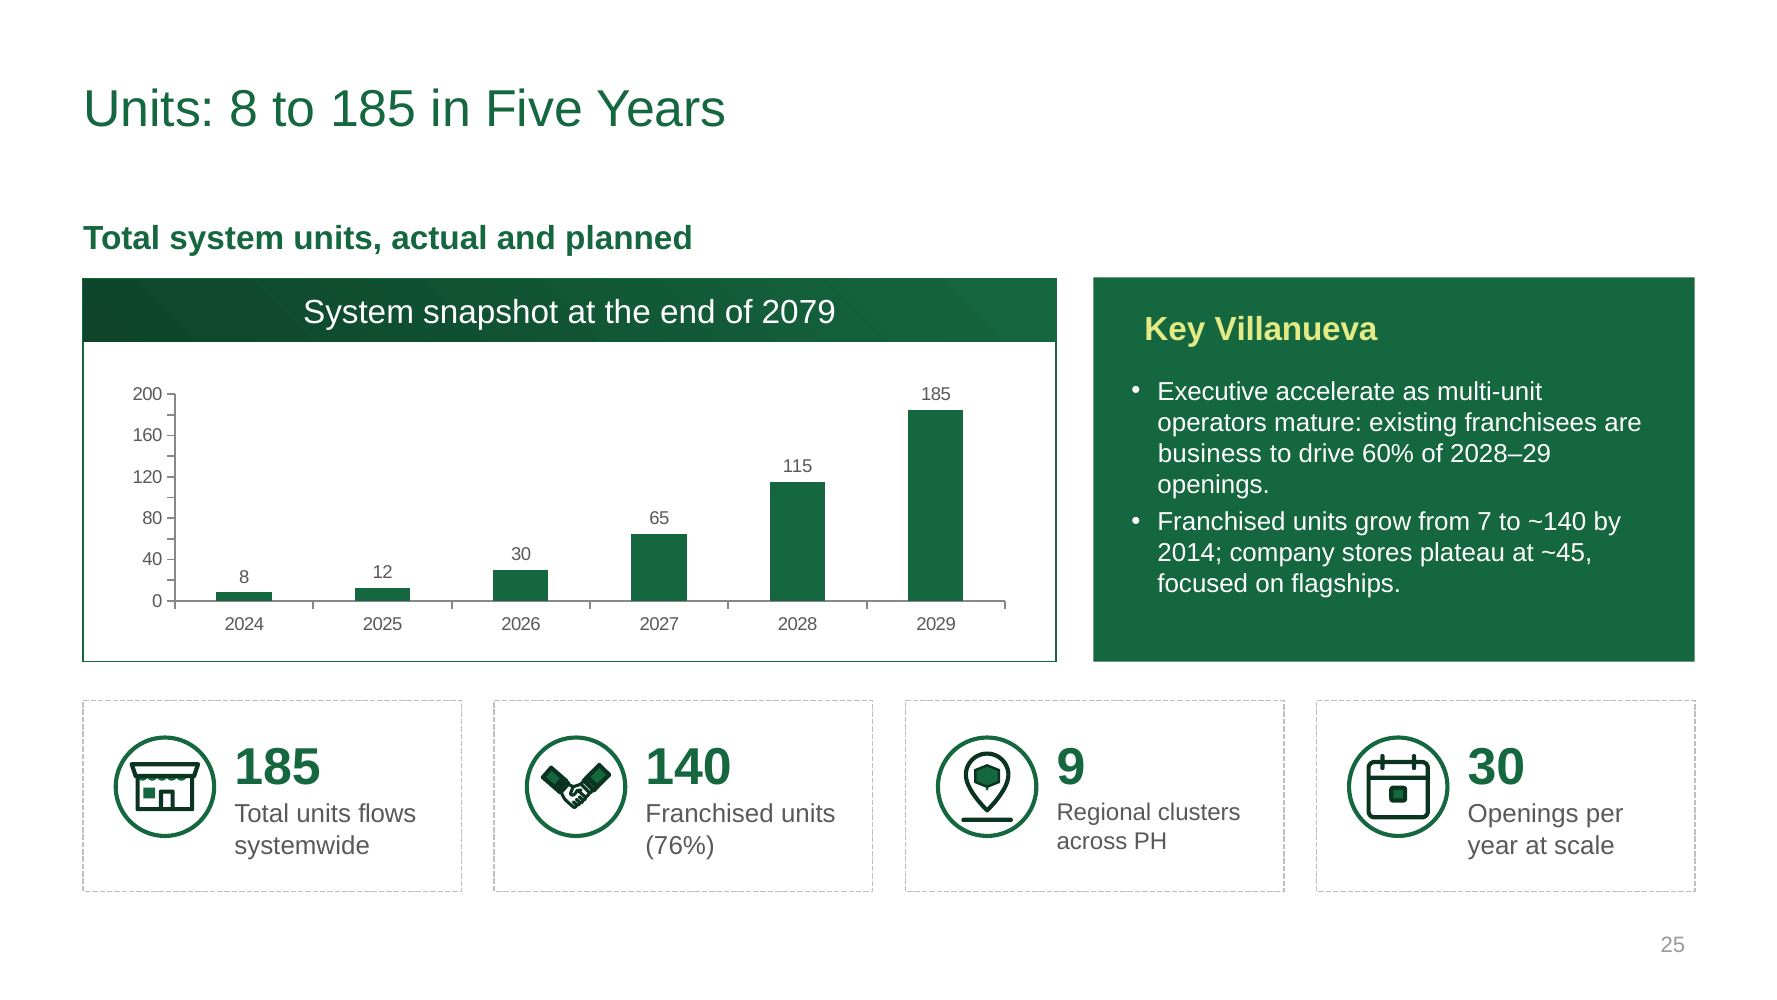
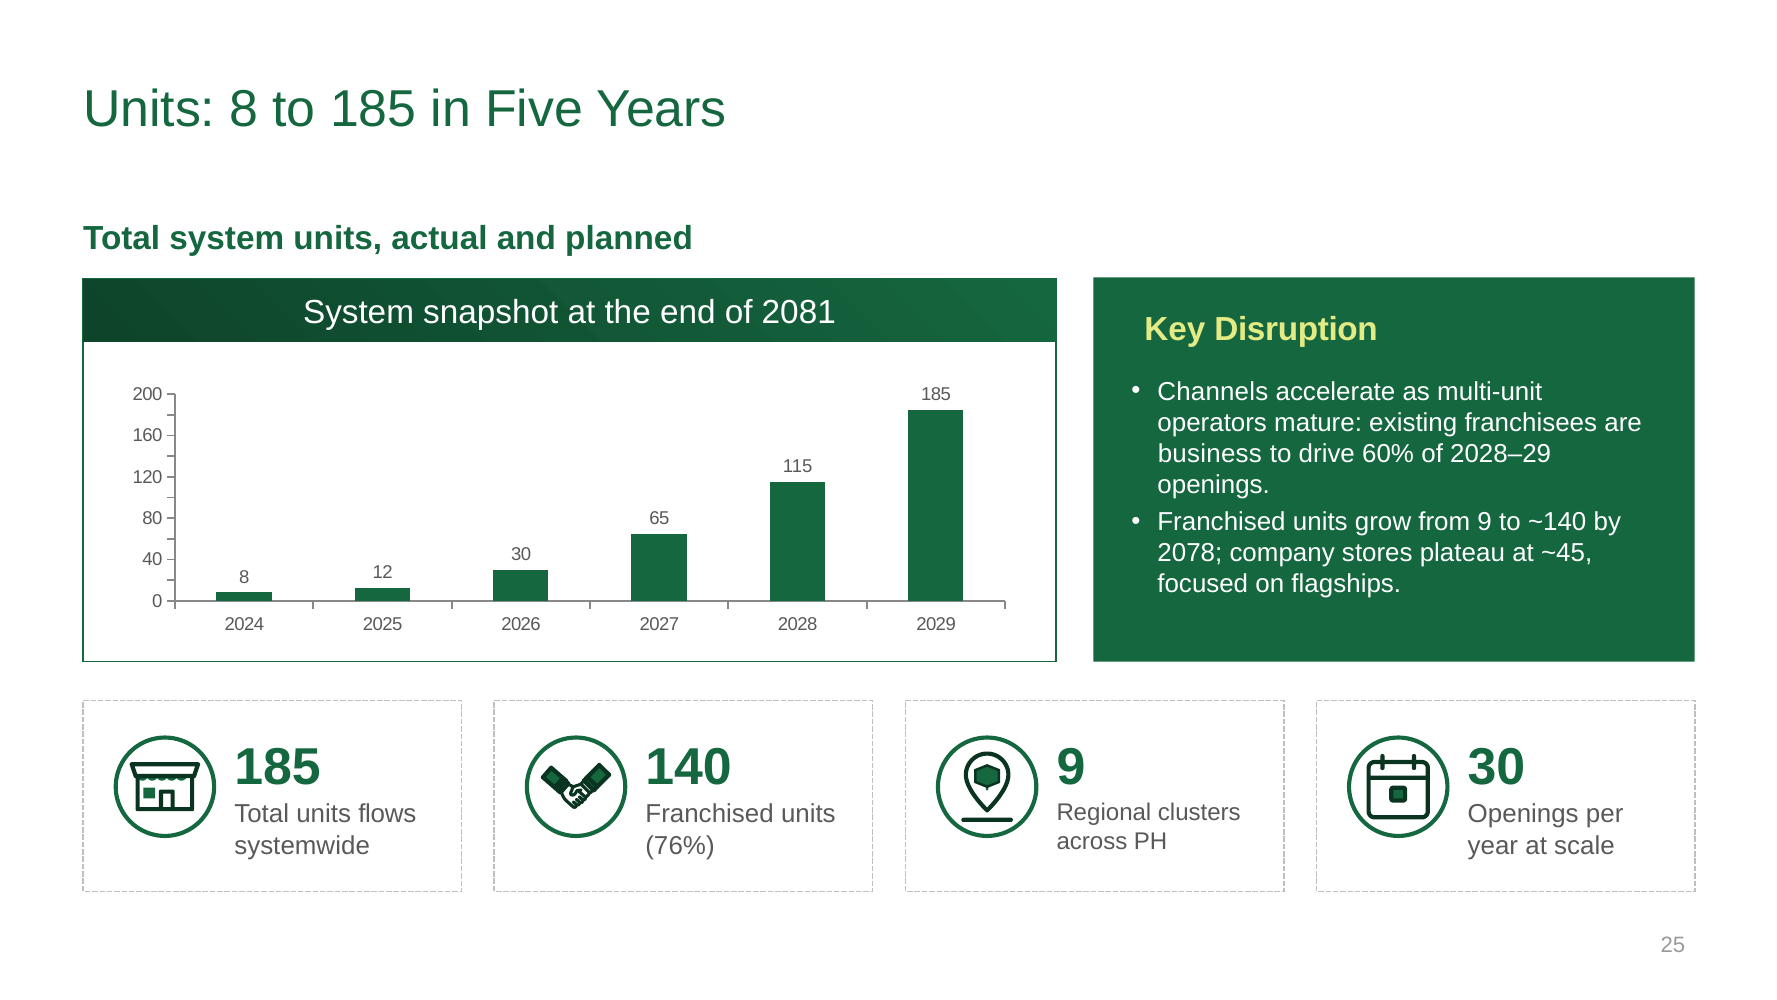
2079: 2079 -> 2081 (799, 313)
Villanueva: Villanueva -> Disruption (1296, 329)
Executive: Executive -> Channels (1213, 392)
from 7: 7 -> 9 (1485, 522)
2014: 2014 -> 2078 (1190, 553)
